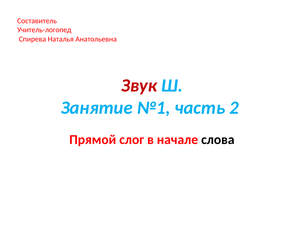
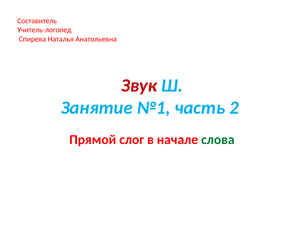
слова colour: black -> green (218, 140)
